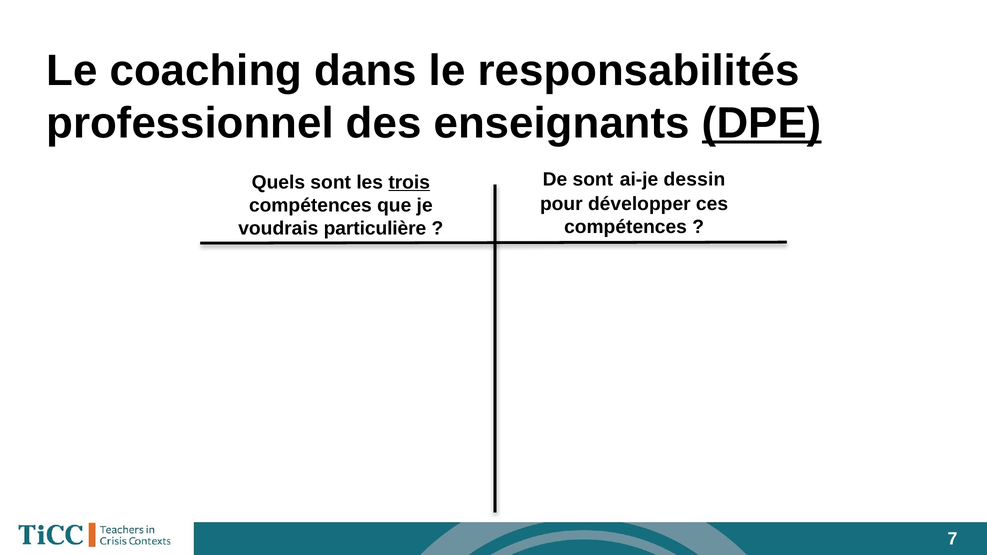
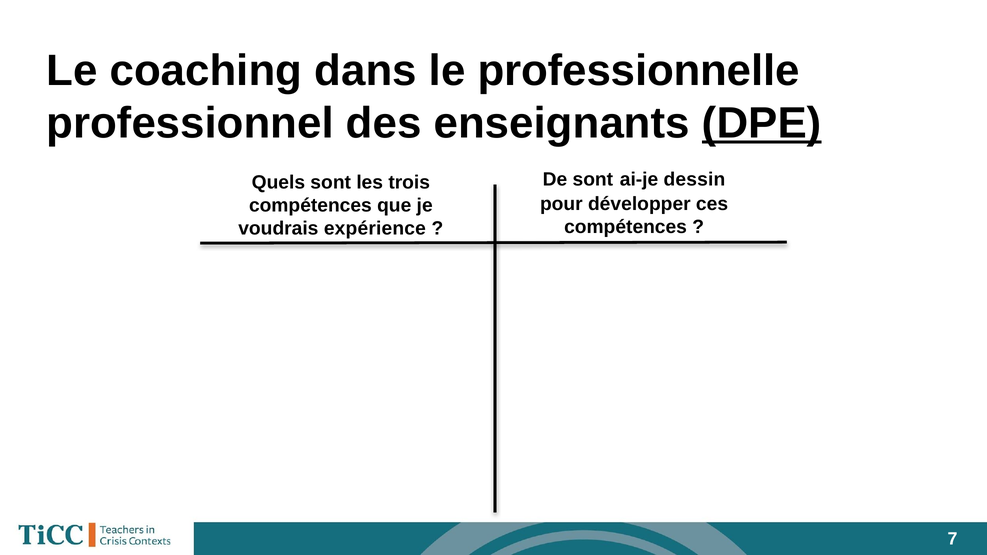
responsabilités: responsabilités -> professionnelle (639, 71)
trois underline: present -> none (409, 182)
particulière: particulière -> expérience (375, 228)
